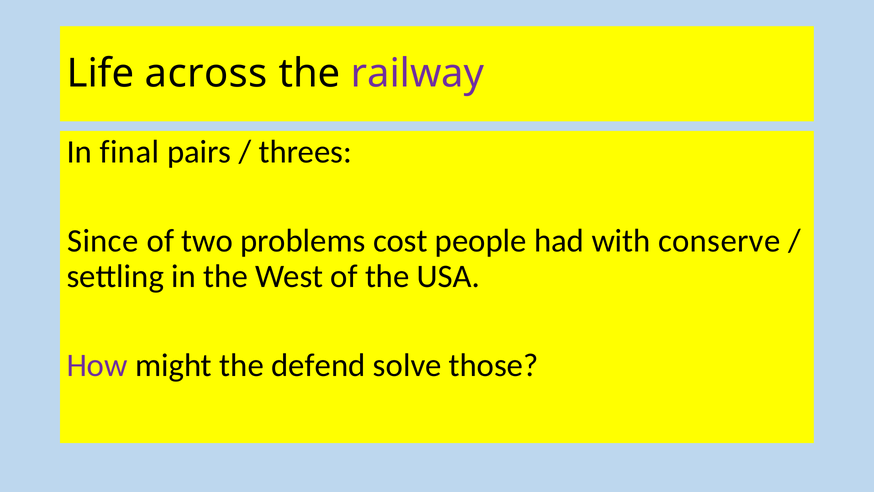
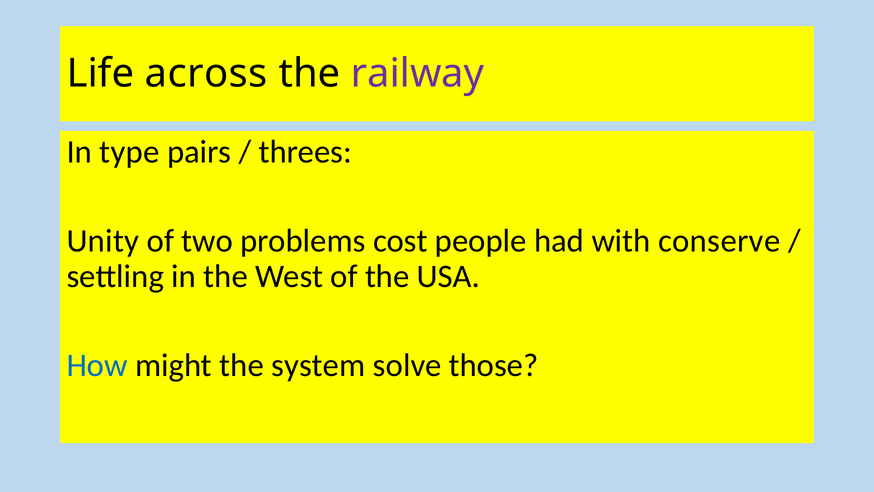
final: final -> type (129, 152)
Since: Since -> Unity (103, 241)
How colour: purple -> blue (97, 365)
defend: defend -> system (318, 365)
